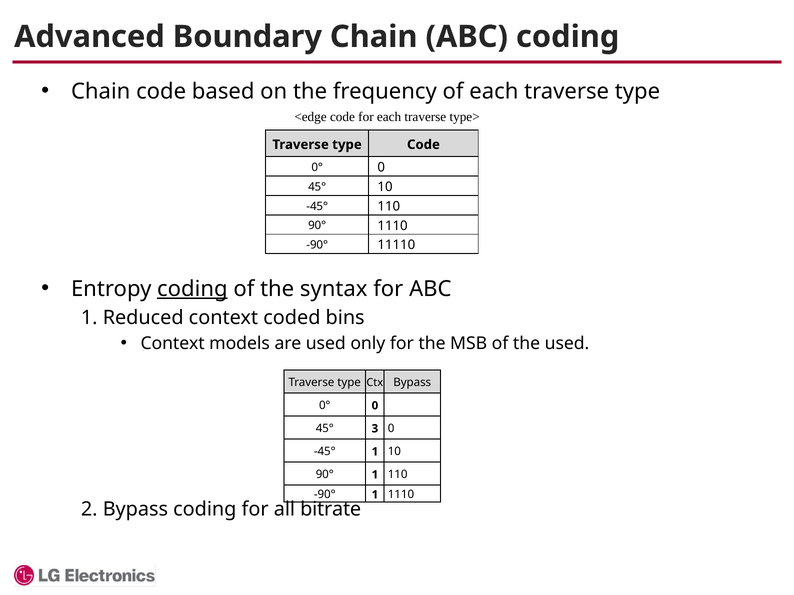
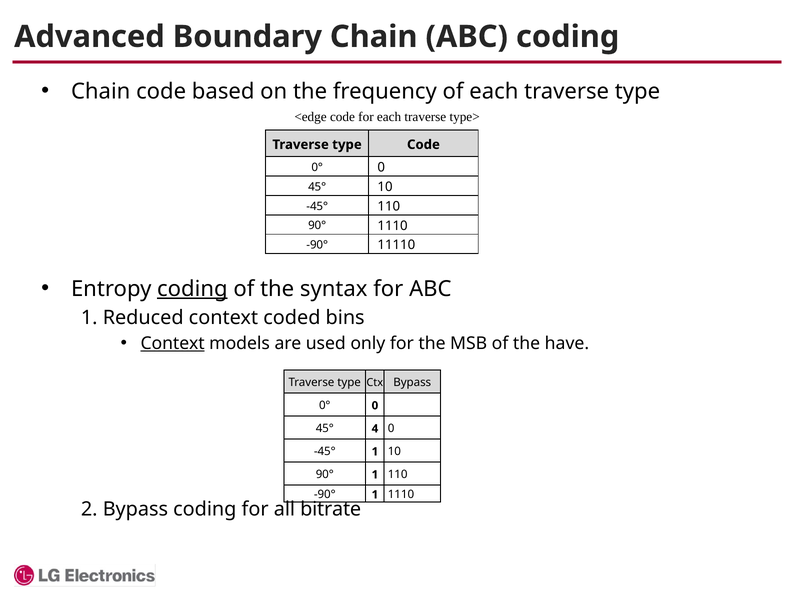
Context underline: none -> present (173, 344)
the used: used -> have (567, 344)
3: 3 -> 4 (375, 429)
